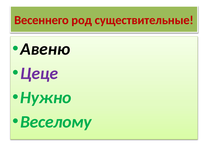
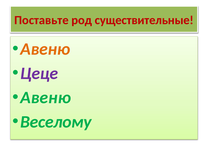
Весеннего: Весеннего -> Поставьте (41, 20)
Авеню colour: black -> orange (45, 49)
Нужно: Нужно -> Авеню (46, 98)
